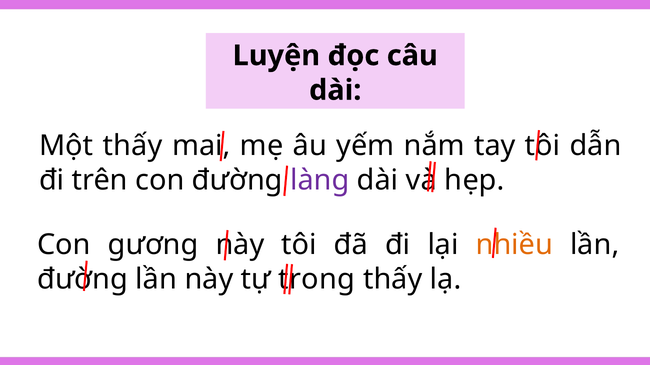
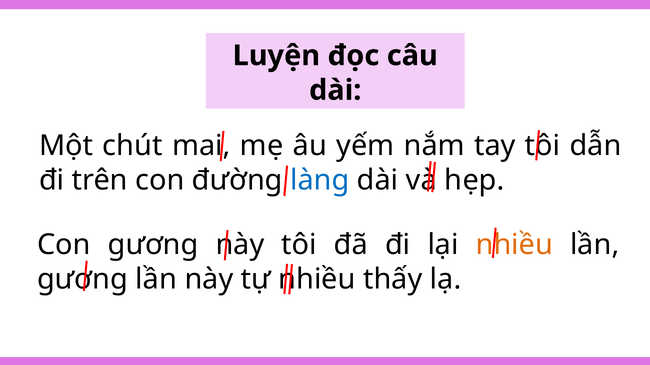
Một thấy: thấy -> chút (133, 146)
làng colour: purple -> blue (320, 180)
đường: đường -> gương (83, 280)
tự trong: trong -> nhiều (317, 280)
